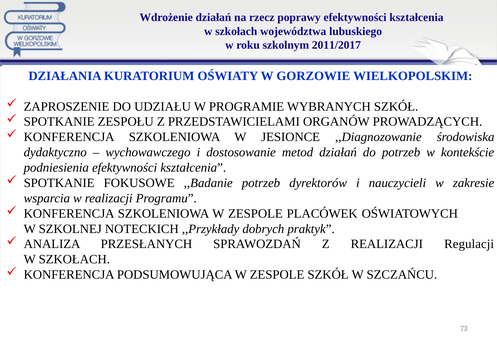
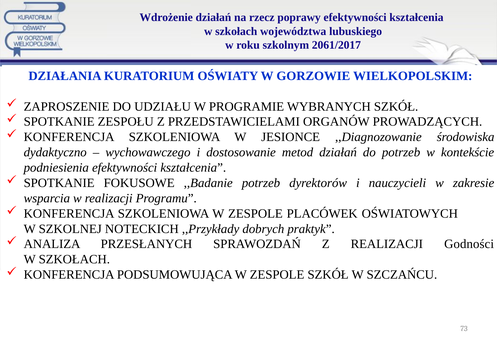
2011/2017: 2011/2017 -> 2061/2017 (336, 45)
Regulacji: Regulacji -> Godności (469, 244)
